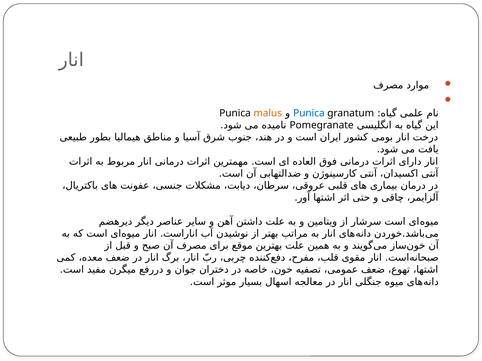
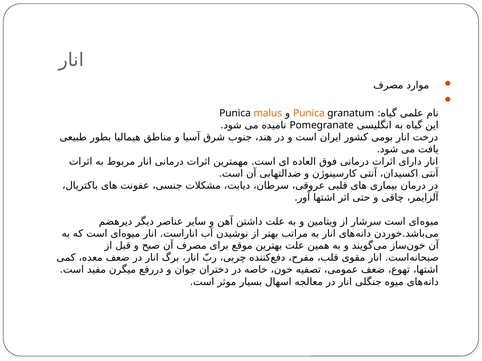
Punica colour: blue -> orange (309, 113)
